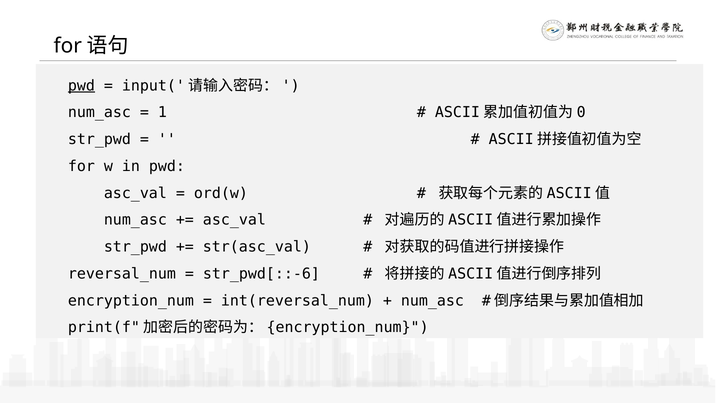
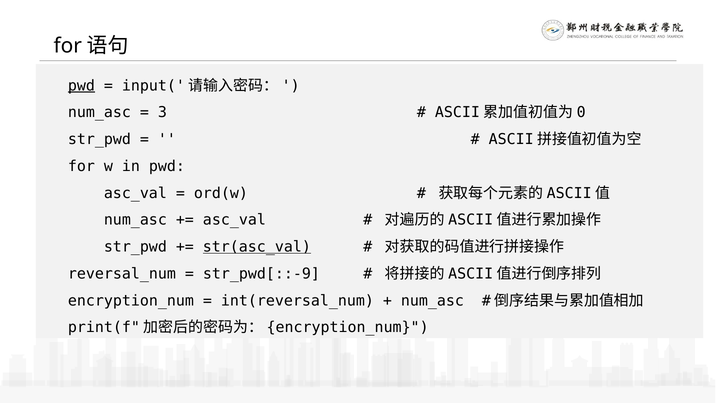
1: 1 -> 3 (162, 112)
str(asc_val underline: none -> present (257, 247)
str_pwd[::-6: str_pwd[::-6 -> str_pwd[::-9 (261, 274)
